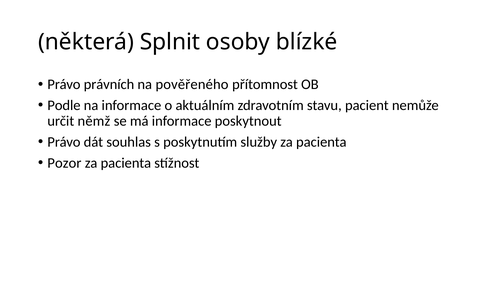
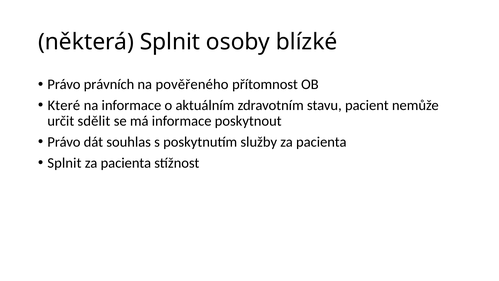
Podle: Podle -> Které (64, 105)
němž: němž -> sdělit (94, 121)
Pozor: Pozor -> Splnit (64, 163)
